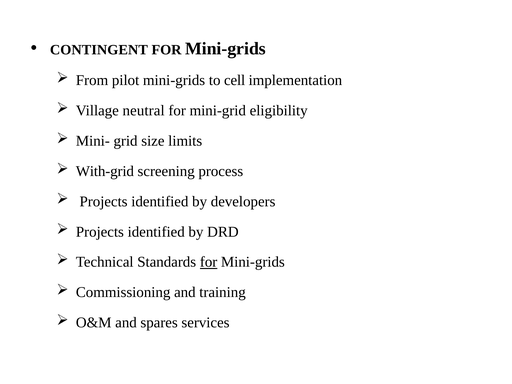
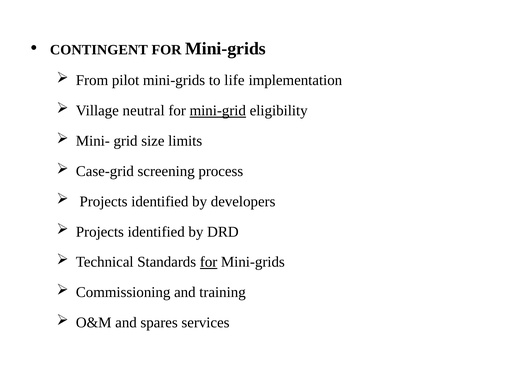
cell: cell -> life (234, 80)
mini-grid underline: none -> present (218, 111)
With-grid: With-grid -> Case-grid (105, 171)
